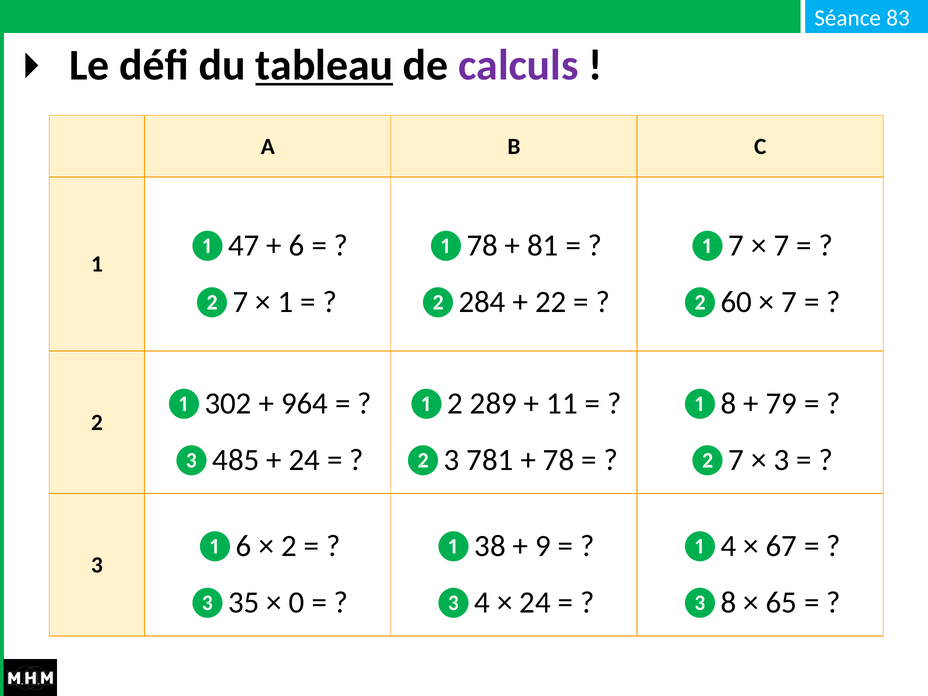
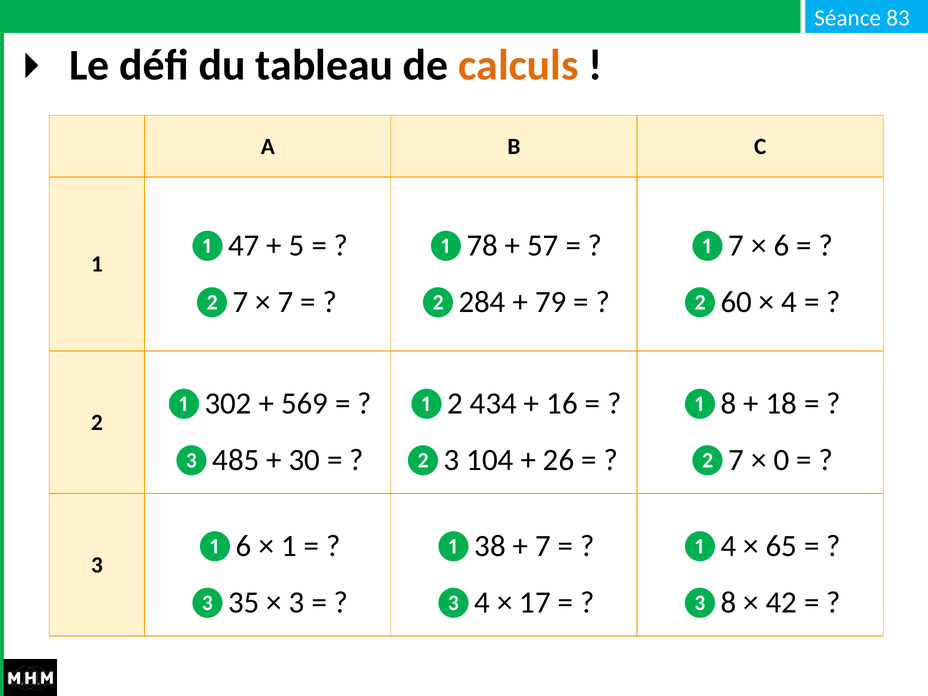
tableau underline: present -> none (324, 65)
calculs colour: purple -> orange (518, 65)
6: 6 -> 5 (297, 245)
81: 81 -> 57 (543, 245)
7: 7 -> 6 (781, 245)
1: 1 -> 7 (285, 302)
22: 22 -> 79 (551, 302)
7: 7 -> 4 (789, 302)
964: 964 -> 569 (304, 404)
289: 289 -> 434 (493, 404)
11: 11 -> 16 (562, 404)
79: 79 -> 18 (781, 404)
24: 24 -> 30 (304, 460)
781: 781 -> 104 (490, 460)
78: 78 -> 26 (559, 460)
3: 3 -> 0 (781, 460)
2: 2 -> 1 (289, 546)
9: 9 -> 7 (543, 546)
67: 67 -> 65 (781, 546)
0: 0 -> 3 (297, 603)
24: 24 -> 17 (535, 603)
65: 65 -> 42 (781, 603)
